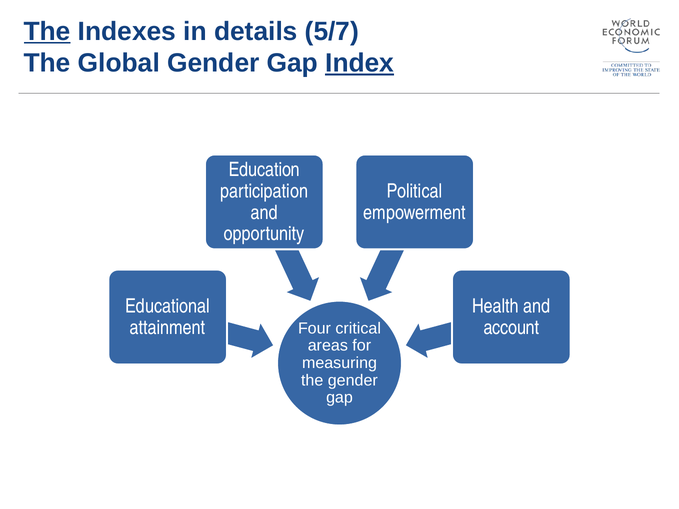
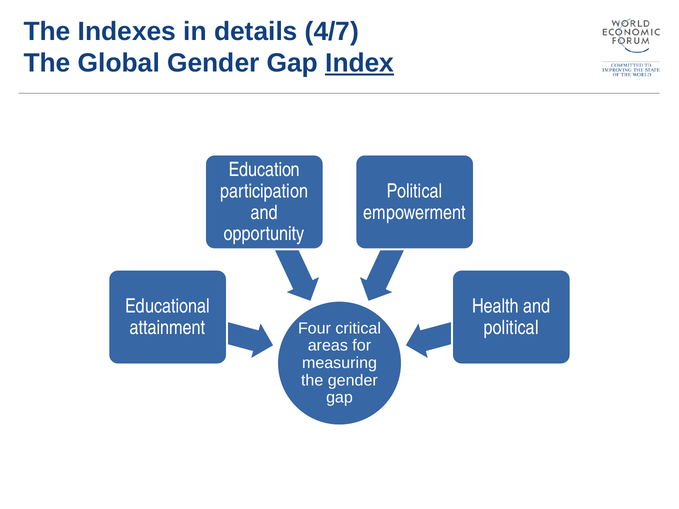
The underline: present -> none (47, 31)
5/7: 5/7 -> 4/7 (332, 31)
account: account -> political (511, 328)
